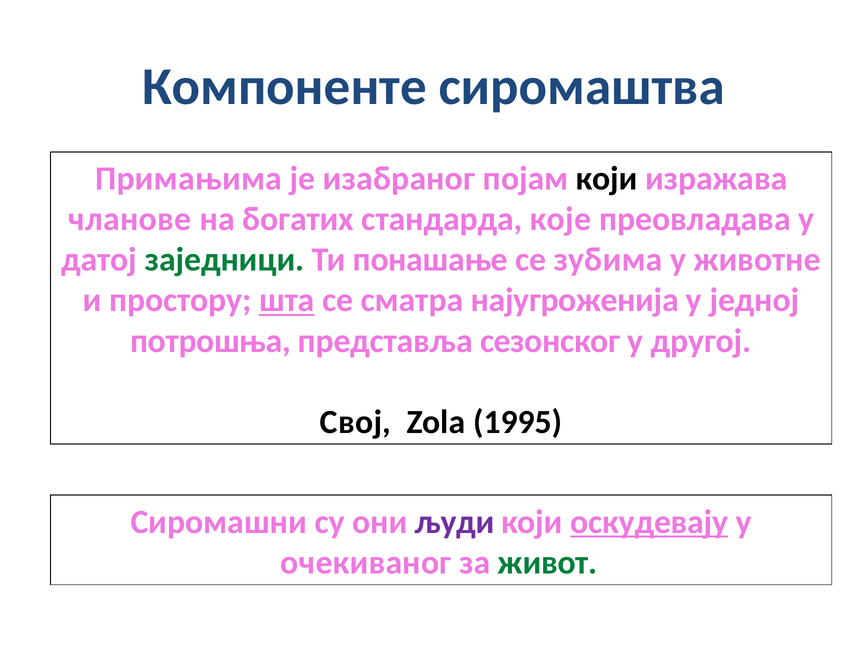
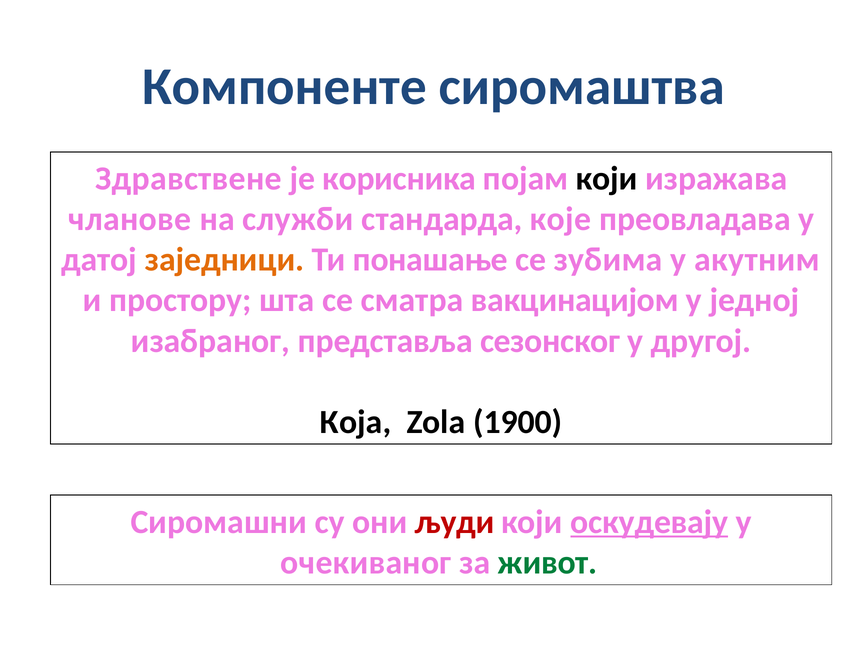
Примањима: Примањима -> Здравствене (189, 179)
изабраног: изабраног -> корисника (399, 179)
богатих: богатих -> служби (298, 219)
заједници colour: green -> orange (225, 260)
животне: животне -> акутним (757, 260)
шта underline: present -> none (287, 300)
најугроженија: најугроженија -> вакцинацијом (575, 300)
потрошња: потрошња -> изабраног (210, 341)
Свој: Свој -> Која (356, 422)
1995: 1995 -> 1900 (518, 422)
људи colour: purple -> red (455, 522)
